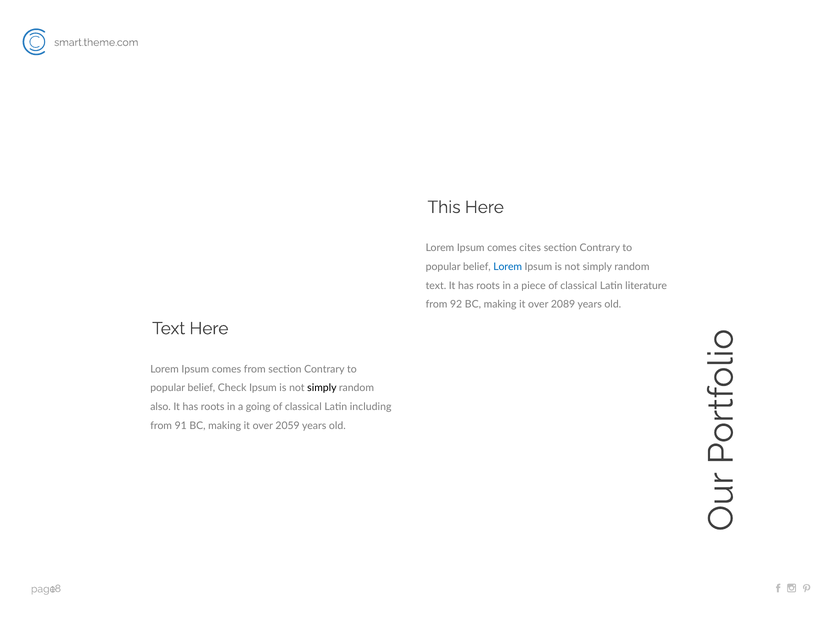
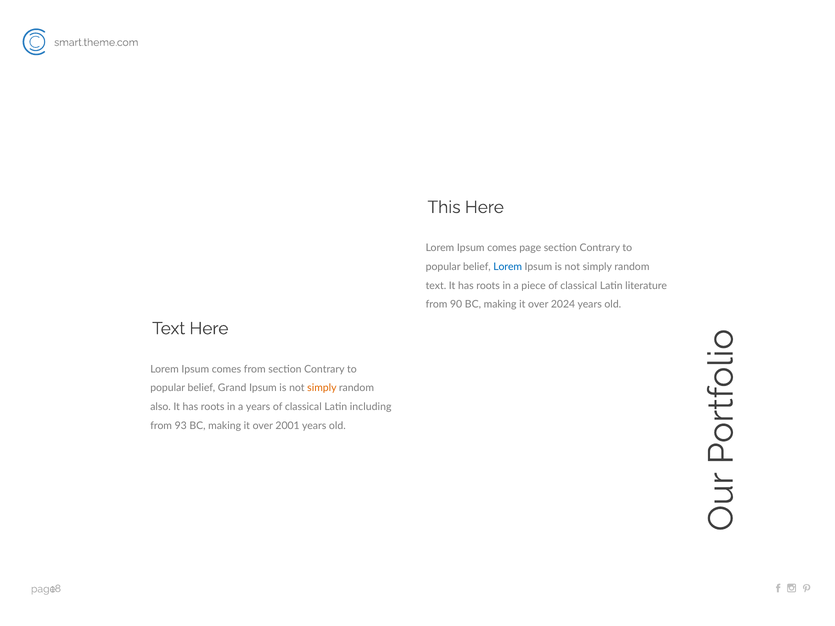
cites: cites -> page (530, 248)
92: 92 -> 90 (456, 305)
2089: 2089 -> 2024 (563, 305)
Check: Check -> Grand (232, 388)
simply colour: black -> orange (322, 388)
a going: going -> years (258, 407)
91: 91 -> 93 (181, 426)
2059: 2059 -> 2001 (288, 426)
